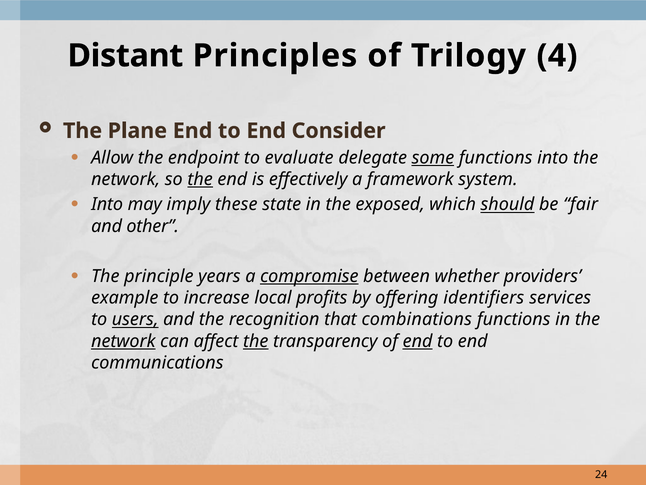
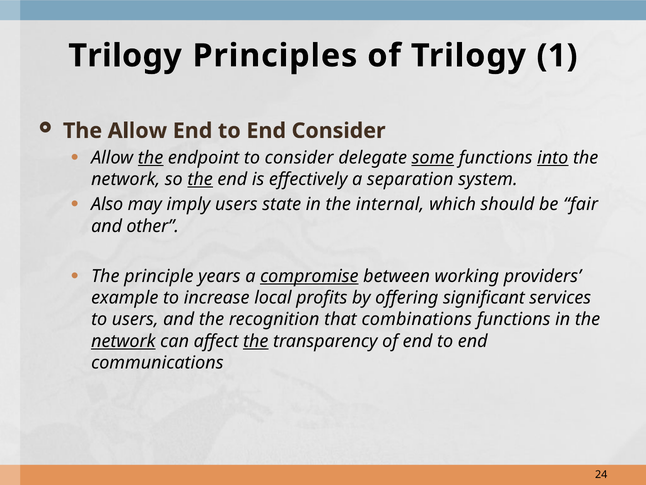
Distant: Distant -> Trilogy (125, 56)
4: 4 -> 1 (557, 56)
The Plane: Plane -> Allow (137, 131)
the underline: none -> present (151, 158)
to evaluate: evaluate -> consider (299, 158)
into underline: none -> present (553, 158)
framework: framework -> separation (410, 179)
Into: Into -> Also (107, 204)
imply these: these -> users (236, 204)
exposed: exposed -> internal (390, 204)
should underline: present -> none (507, 204)
whether: whether -> working (467, 276)
identifiers: identifiers -> significant (484, 298)
users underline: present -> none (135, 319)
end underline: present -> none (418, 341)
